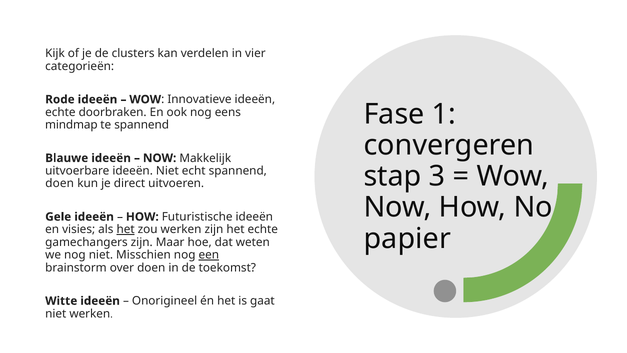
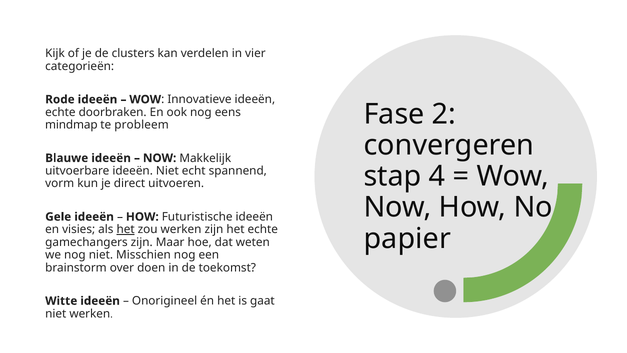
1: 1 -> 2 (444, 114)
te spannend: spannend -> probleem (142, 125)
3: 3 -> 4 (437, 176)
doen: doen -> vorm (60, 183)
een underline: present -> none (209, 255)
